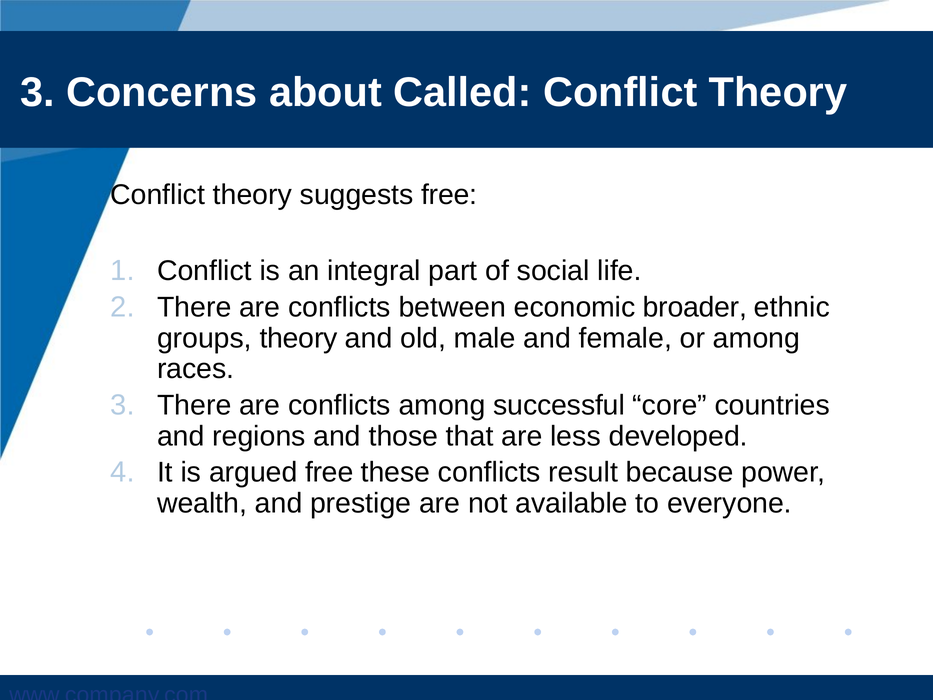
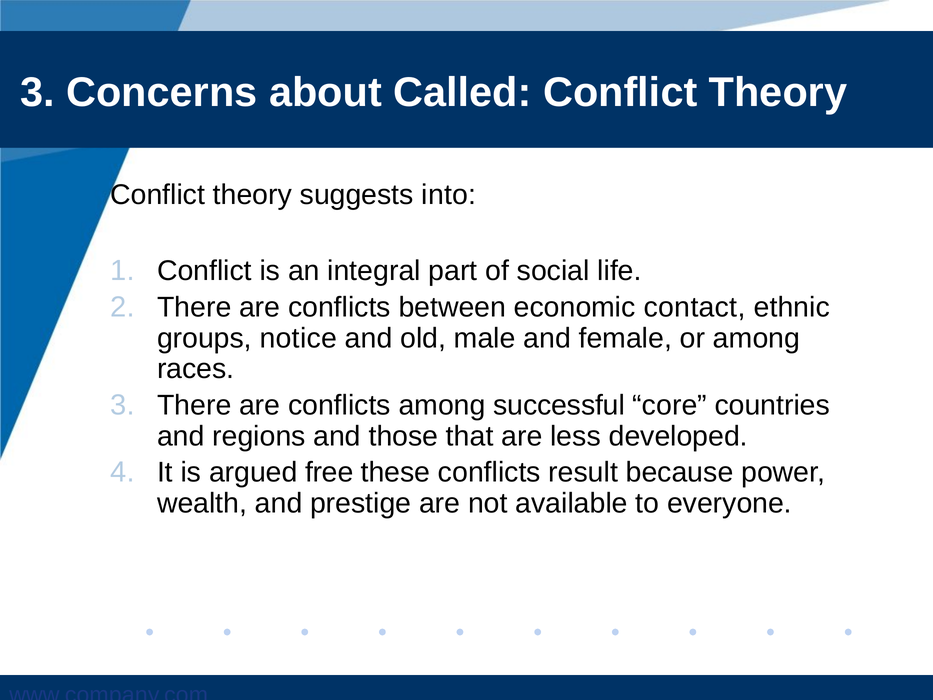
suggests free: free -> into (449, 195)
broader: broader -> contact (695, 307)
groups theory: theory -> notice (298, 338)
